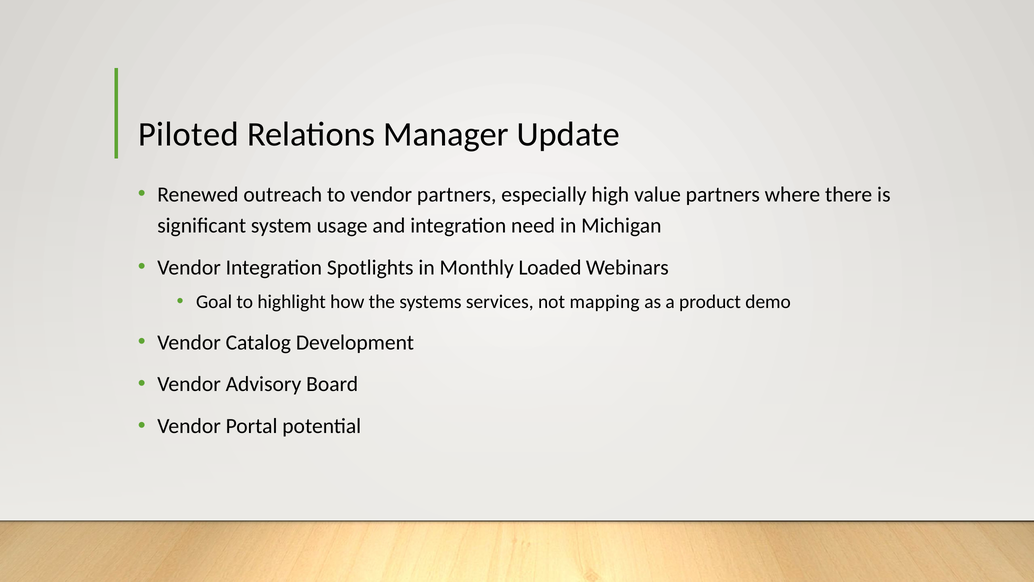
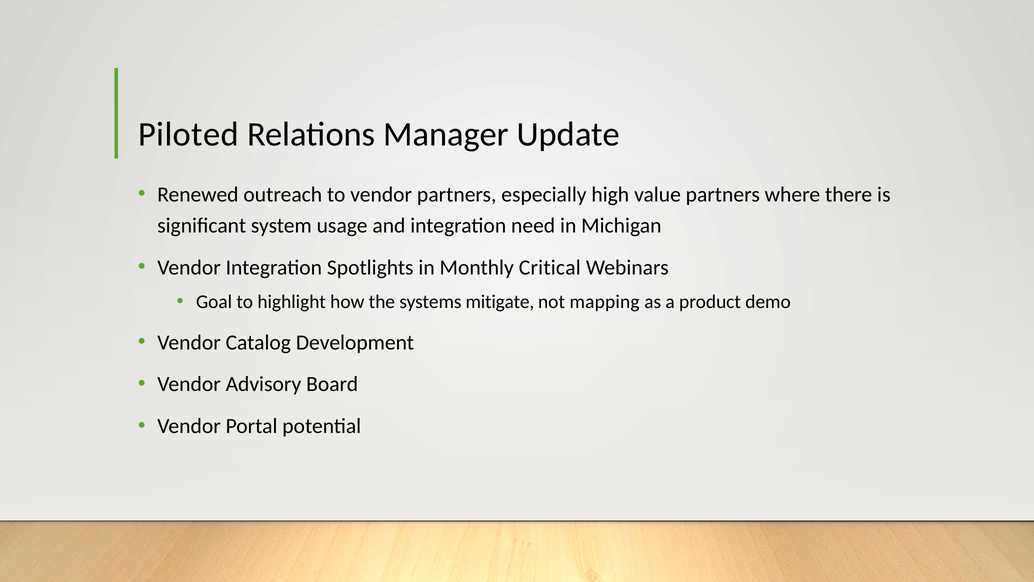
Loaded: Loaded -> Critical (550, 267)
services: services -> mitigate (500, 302)
